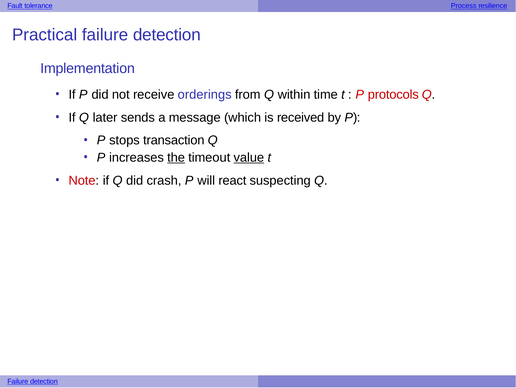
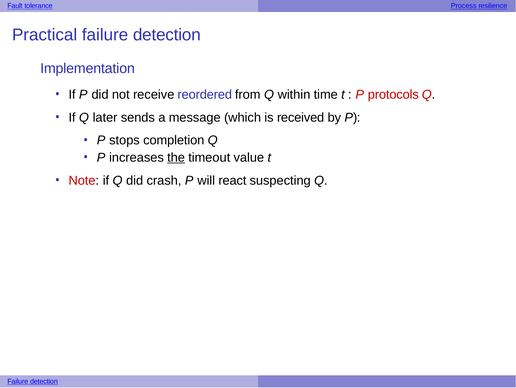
orderings: orderings -> reordered (205, 94)
transaction: transaction -> completion (174, 140)
value underline: present -> none (249, 157)
